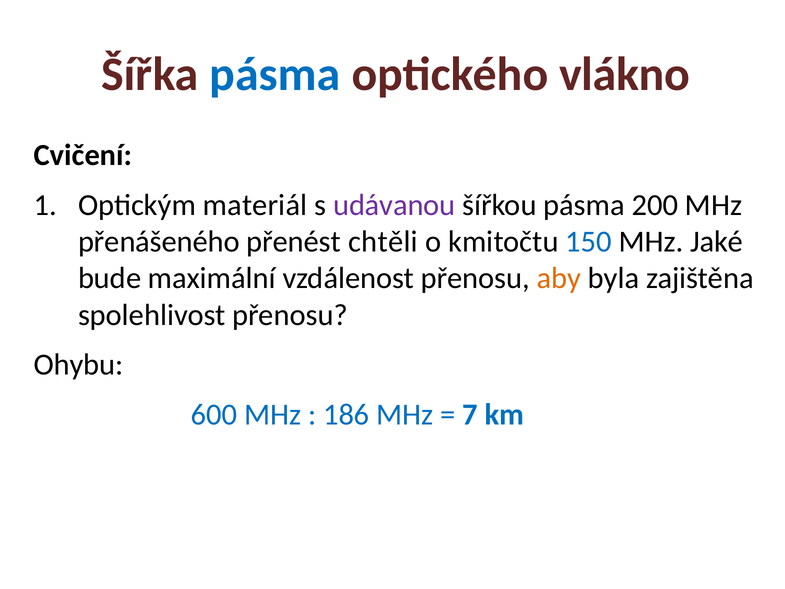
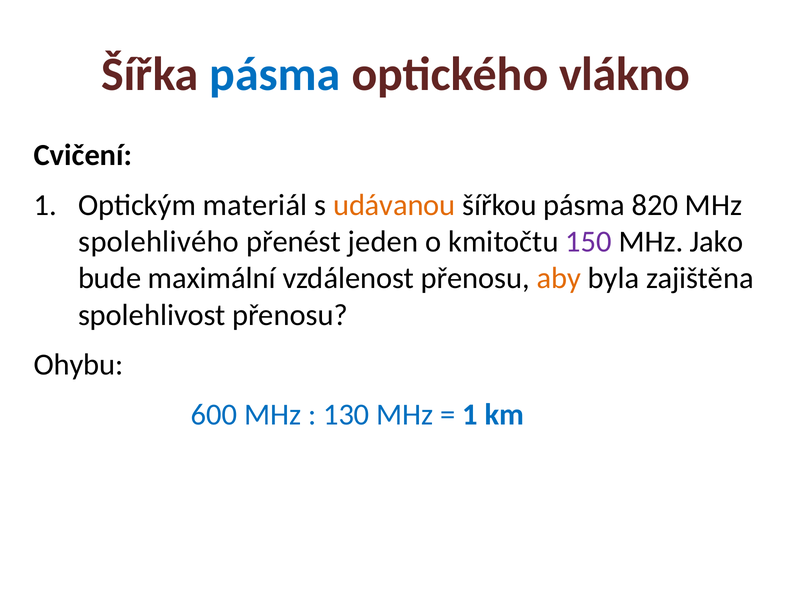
udávanou colour: purple -> orange (394, 205)
200: 200 -> 820 (655, 205)
přenášeného: přenášeného -> spolehlivého (159, 242)
chtěli: chtěli -> jeden (383, 242)
150 colour: blue -> purple (589, 242)
Jaké: Jaké -> Jako (717, 242)
186: 186 -> 130 (346, 414)
7: 7 -> 1 (470, 414)
